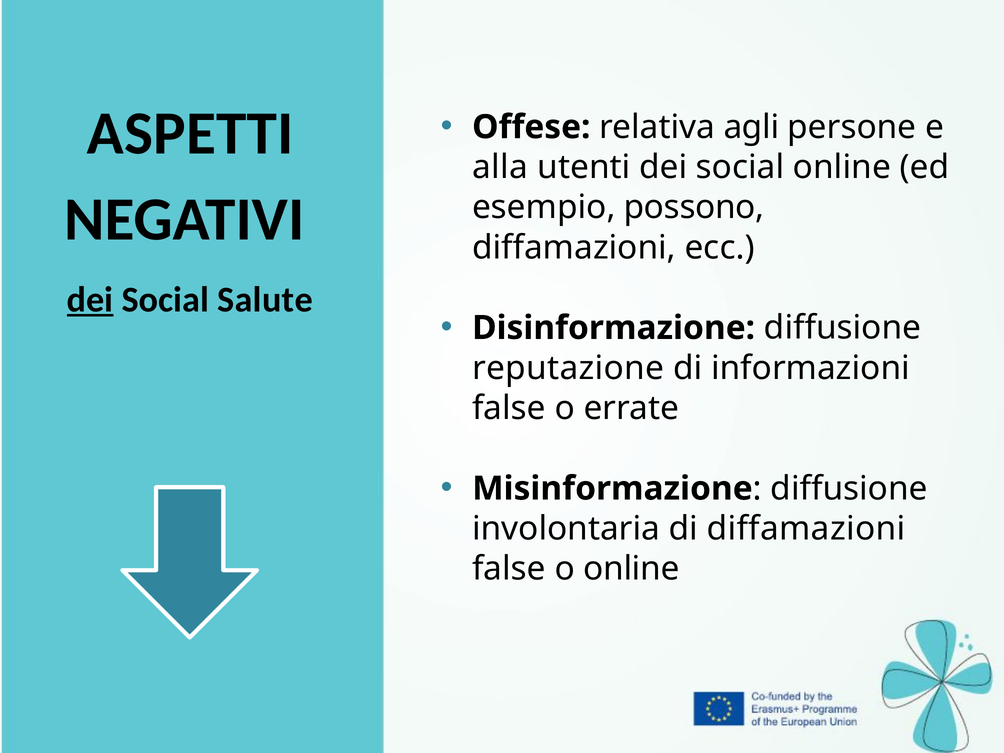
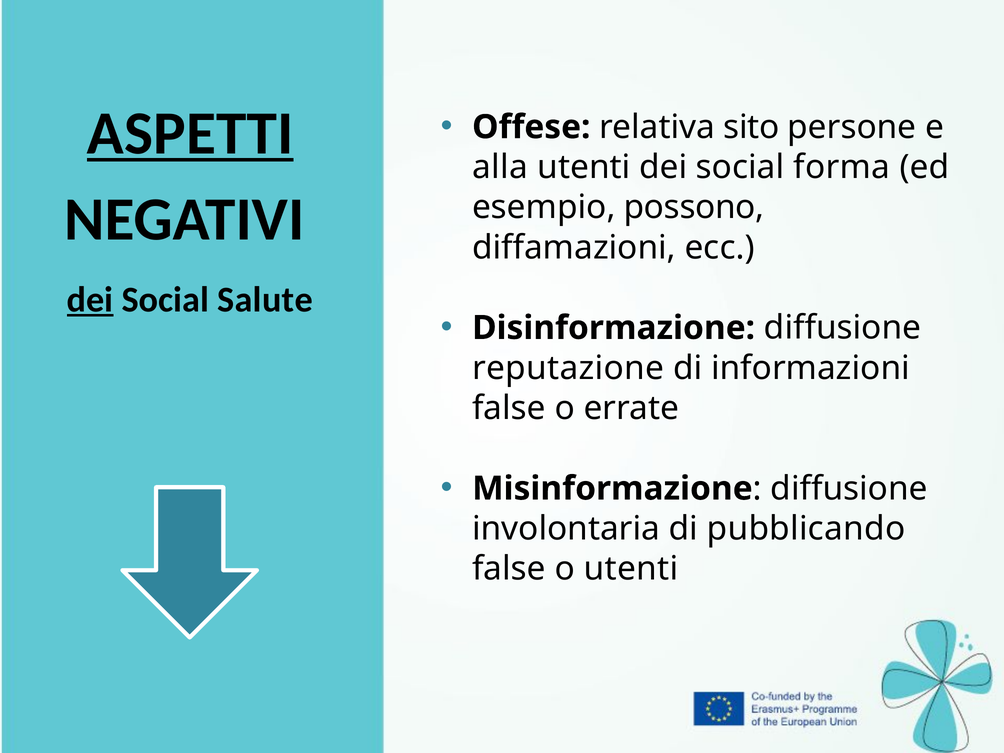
ASPETTI underline: none -> present (190, 133)
agli: agli -> sito (751, 127)
social online: online -> forma (842, 167)
di diffamazioni: diffamazioni -> pubblicando (806, 529)
o online: online -> utenti (631, 569)
